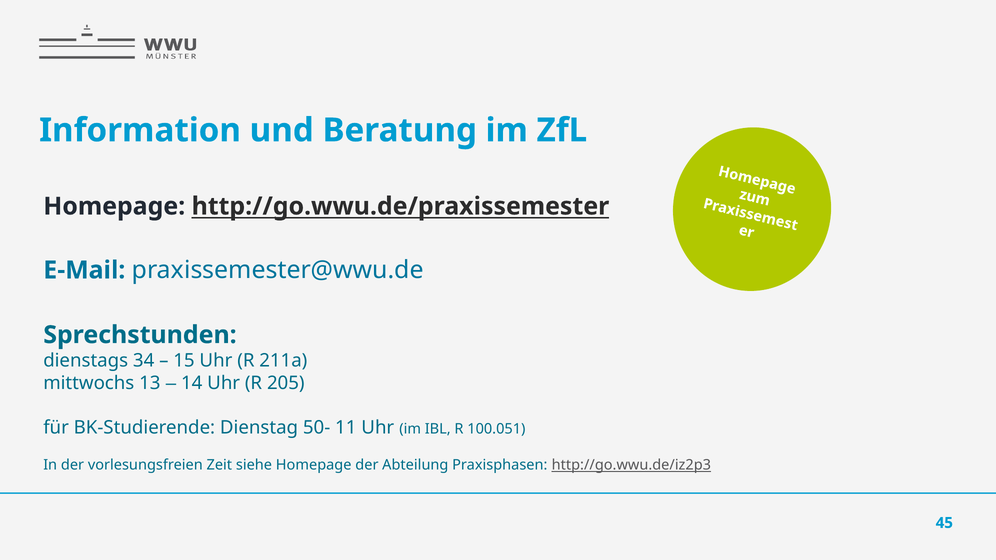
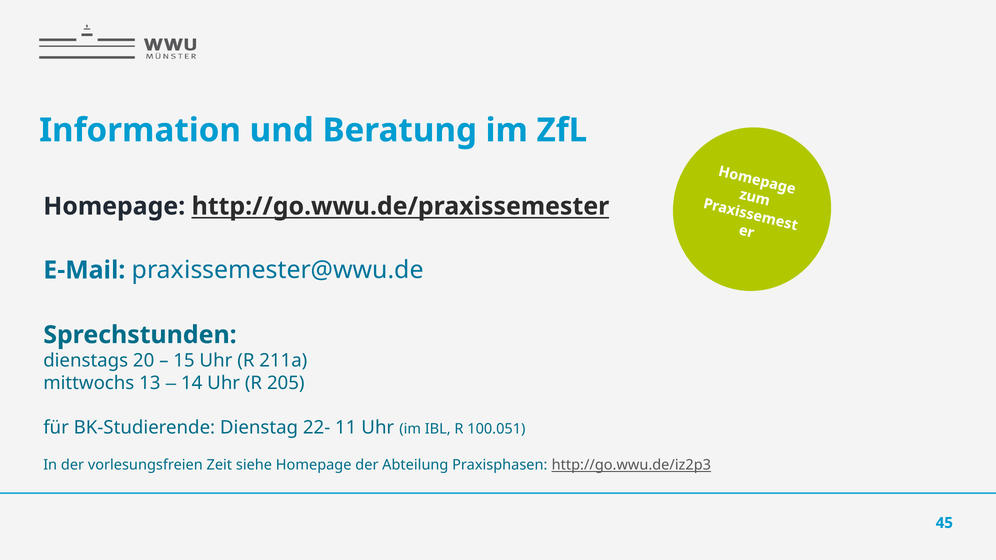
34: 34 -> 20 (144, 361)
50-: 50- -> 22- (317, 428)
